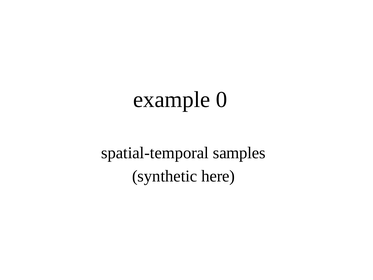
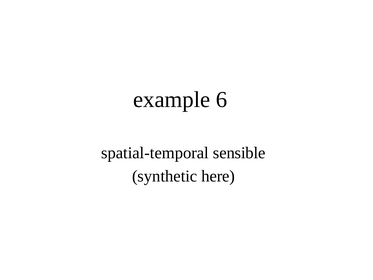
0: 0 -> 6 (222, 100)
samples: samples -> sensible (239, 153)
